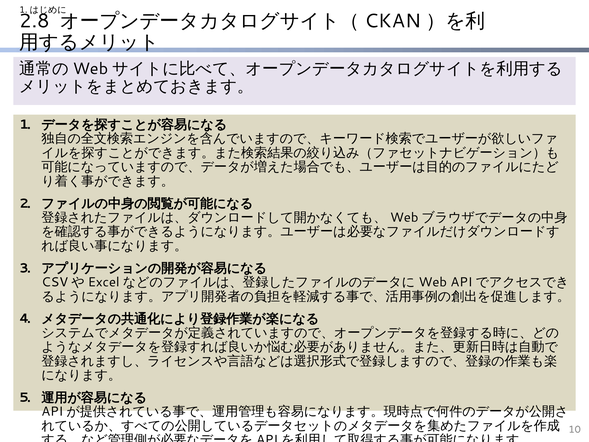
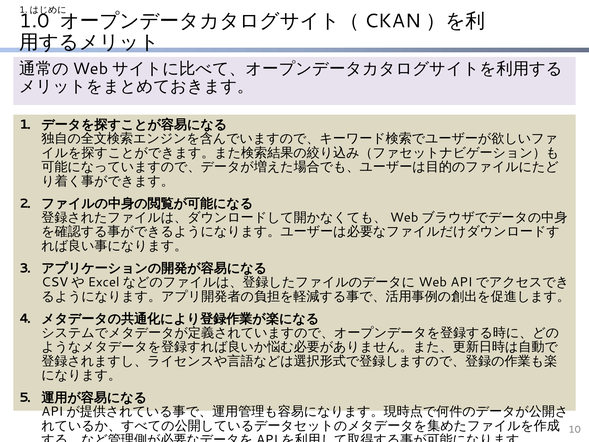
2.8: 2.8 -> 1.0 (34, 21)
